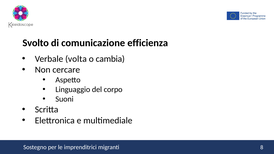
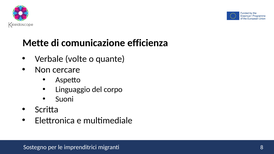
Svolto: Svolto -> Mette (36, 43)
volta: volta -> volte (76, 59)
cambia: cambia -> quante (110, 59)
